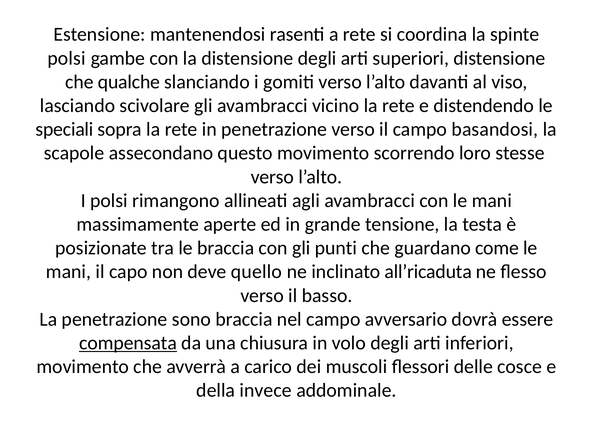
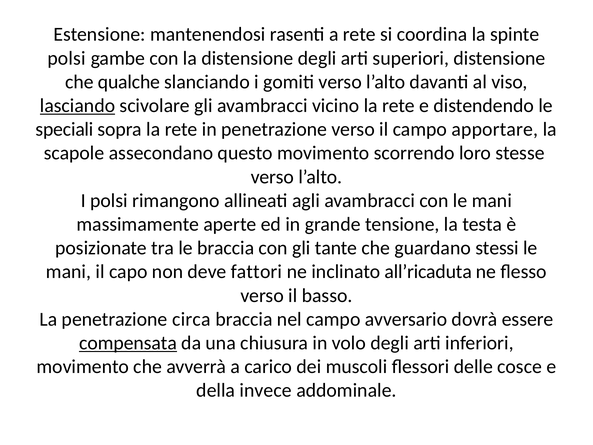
lasciando underline: none -> present (78, 106)
basandosi: basandosi -> apportare (495, 129)
punti: punti -> tante (336, 248)
come: come -> stessi (497, 248)
quello: quello -> fattori (256, 272)
sono: sono -> circa (191, 319)
